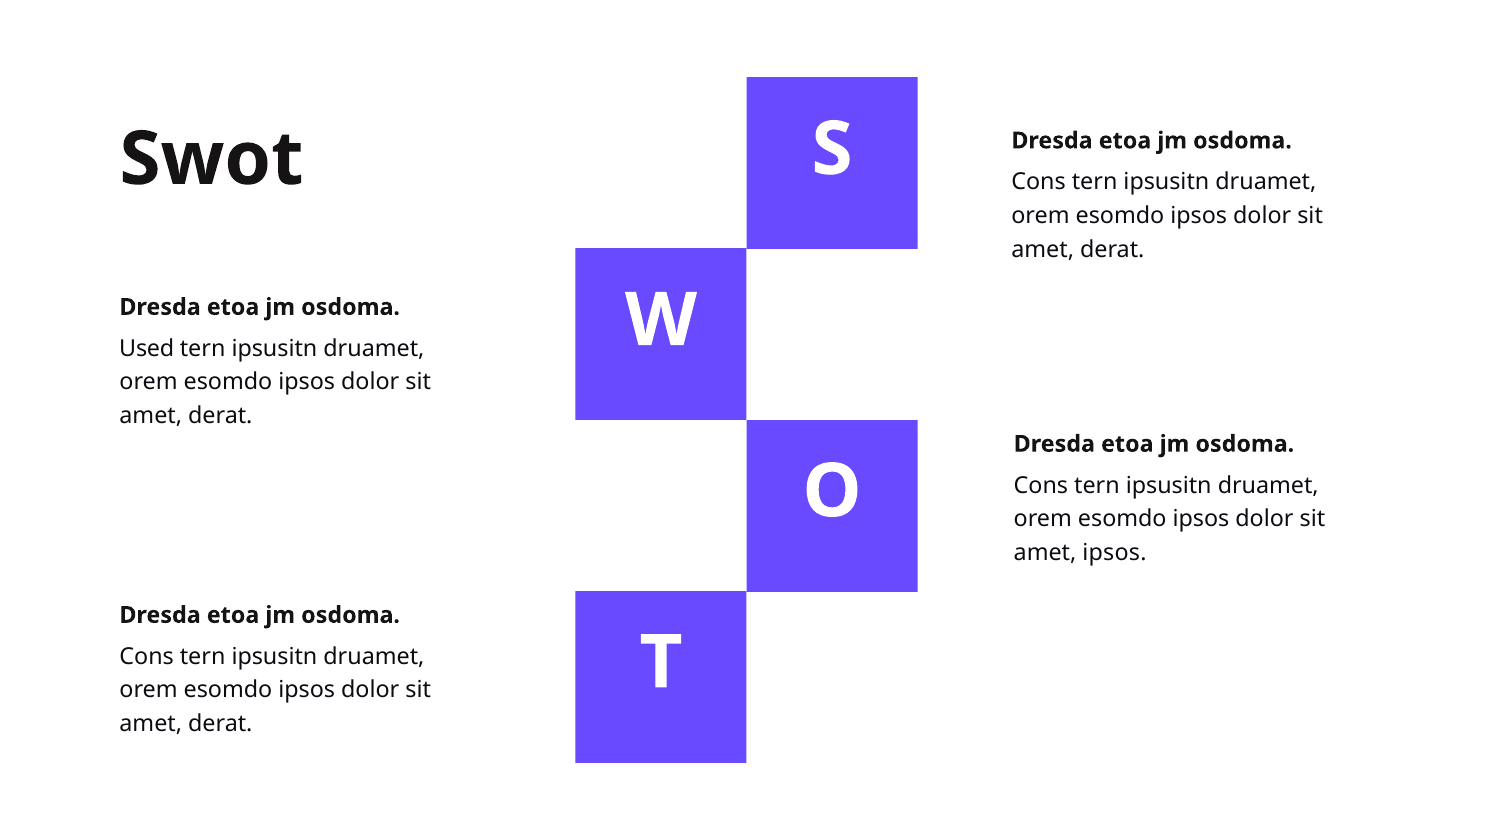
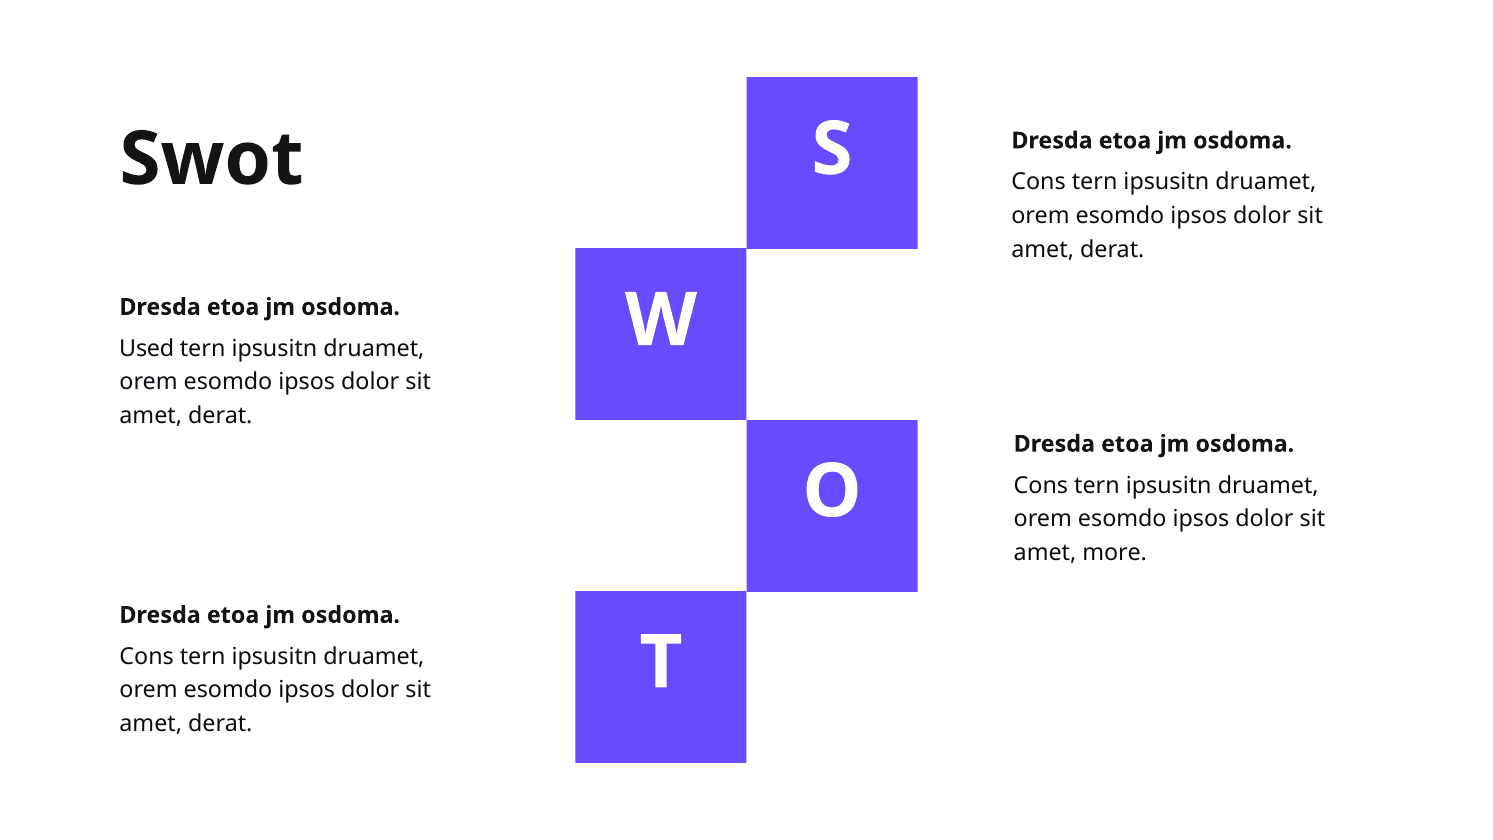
amet ipsos: ipsos -> more (1115, 553)
